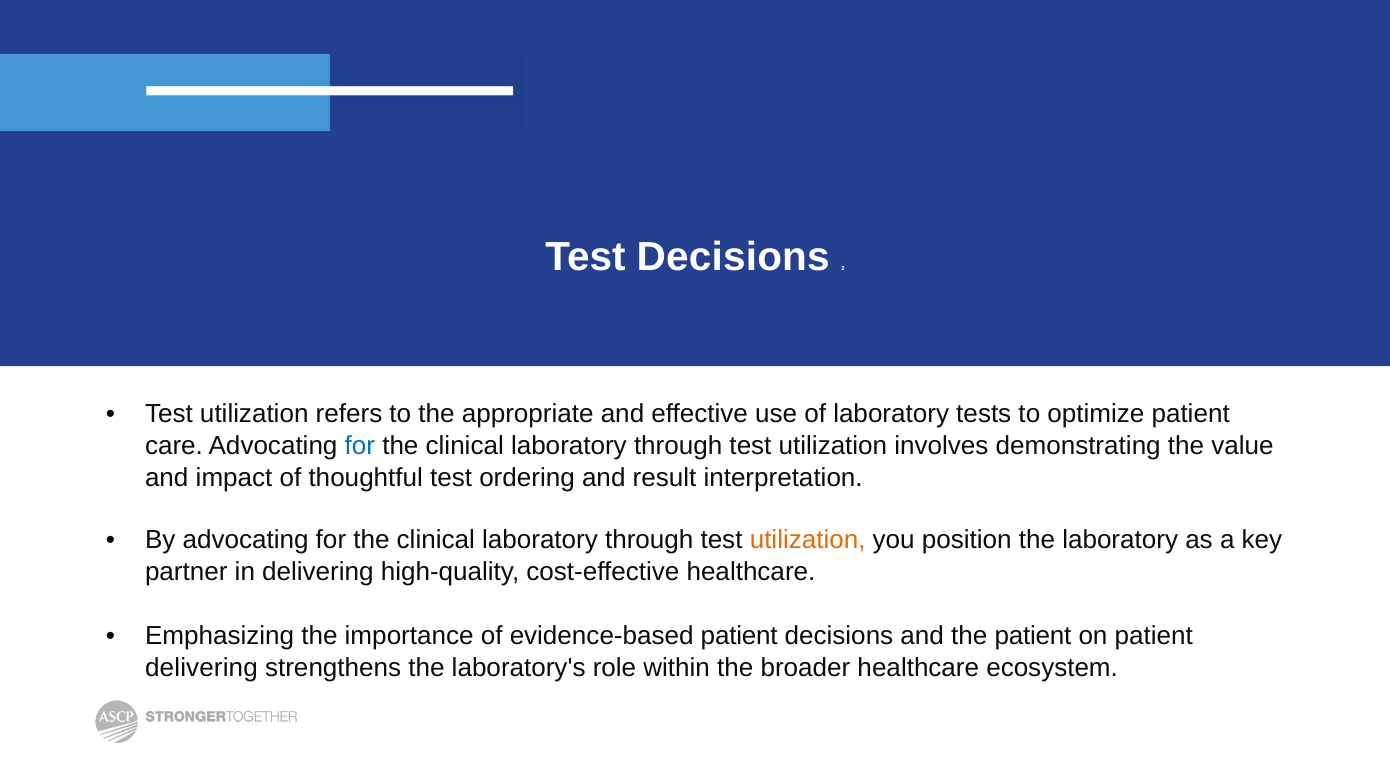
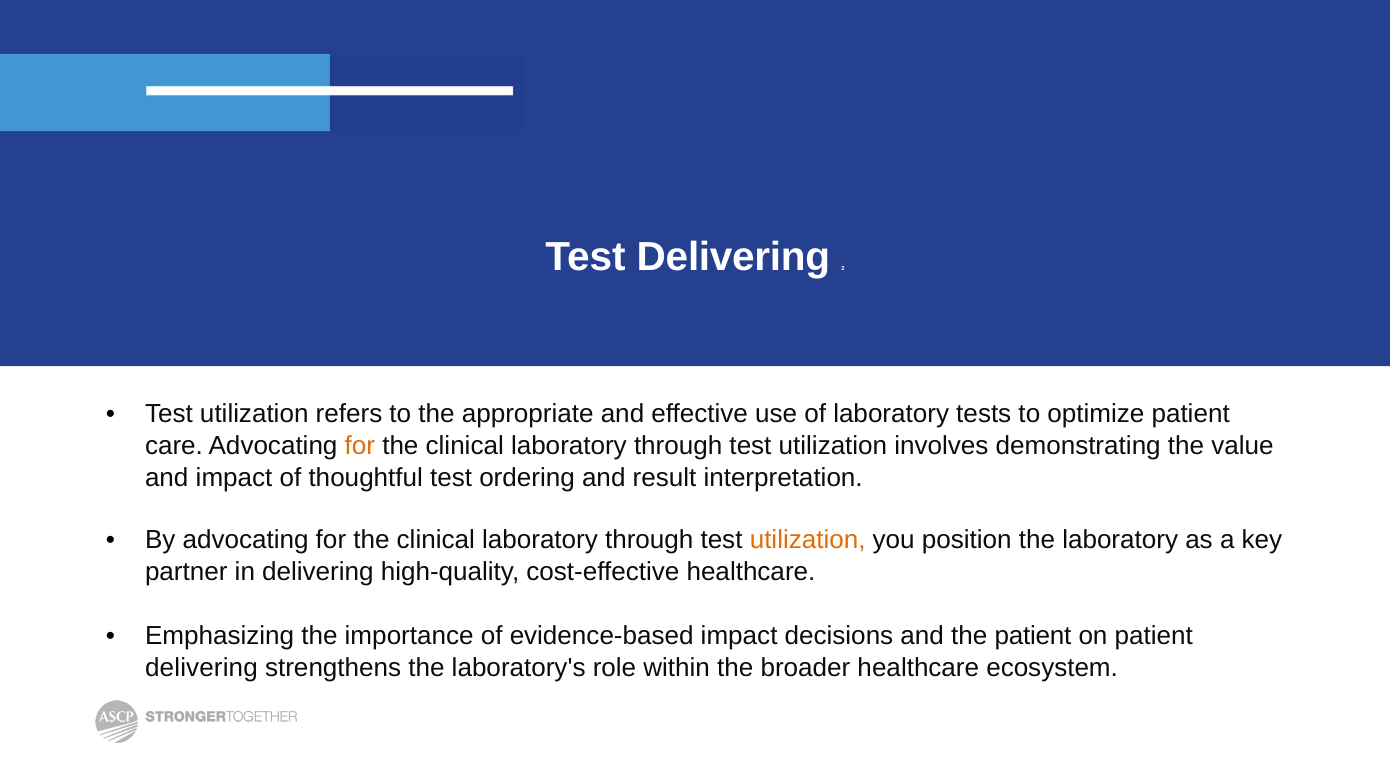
Test Decisions: Decisions -> Delivering (733, 257)
for colour: blue -> orange (360, 446)
evidence-based patient: patient -> impact (739, 636)
